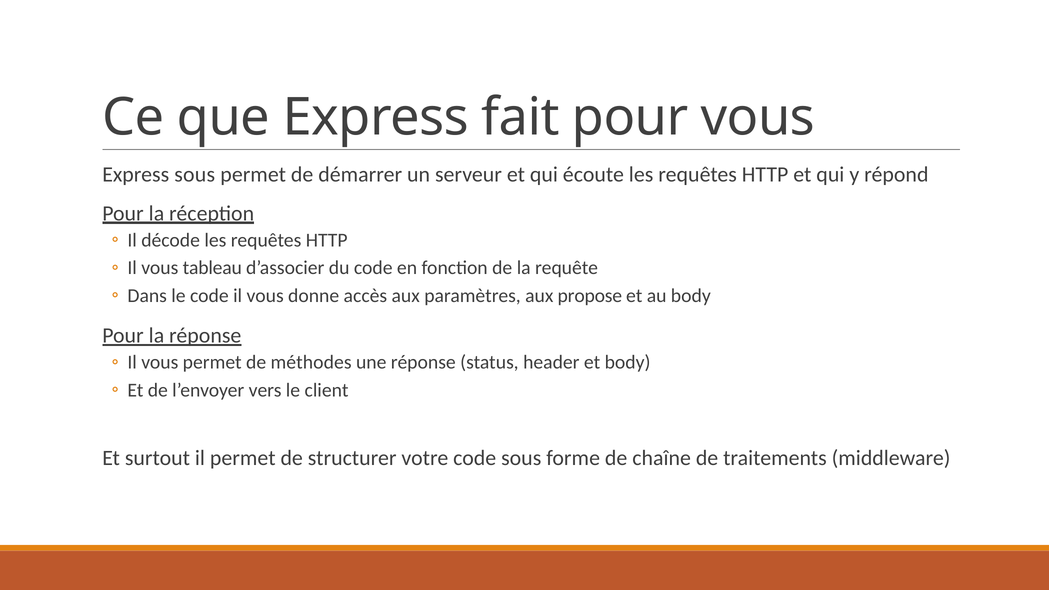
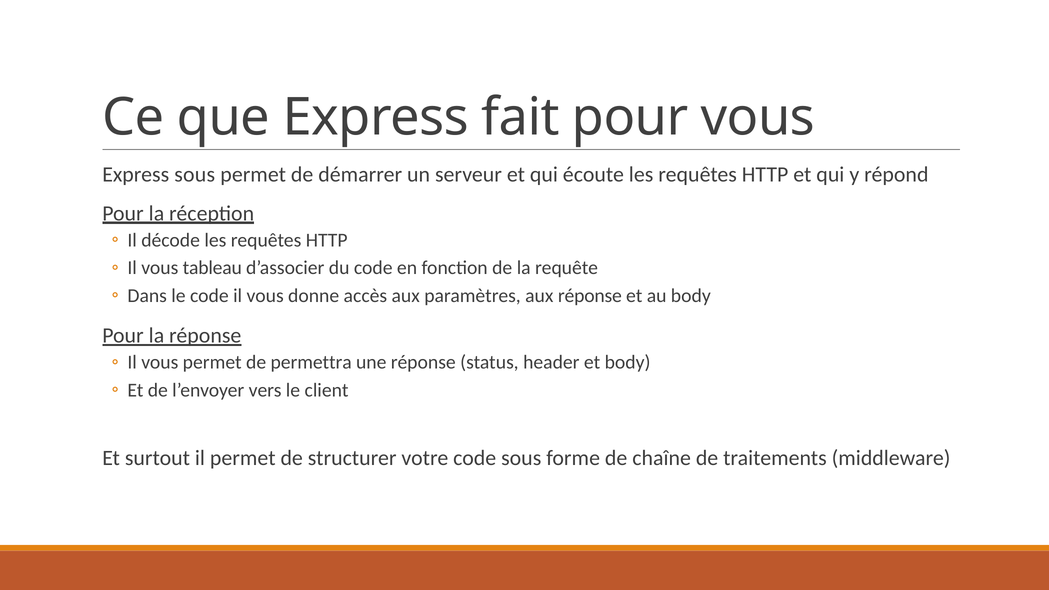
aux propose: propose -> réponse (590, 296)
méthodes: méthodes -> permettra (311, 363)
